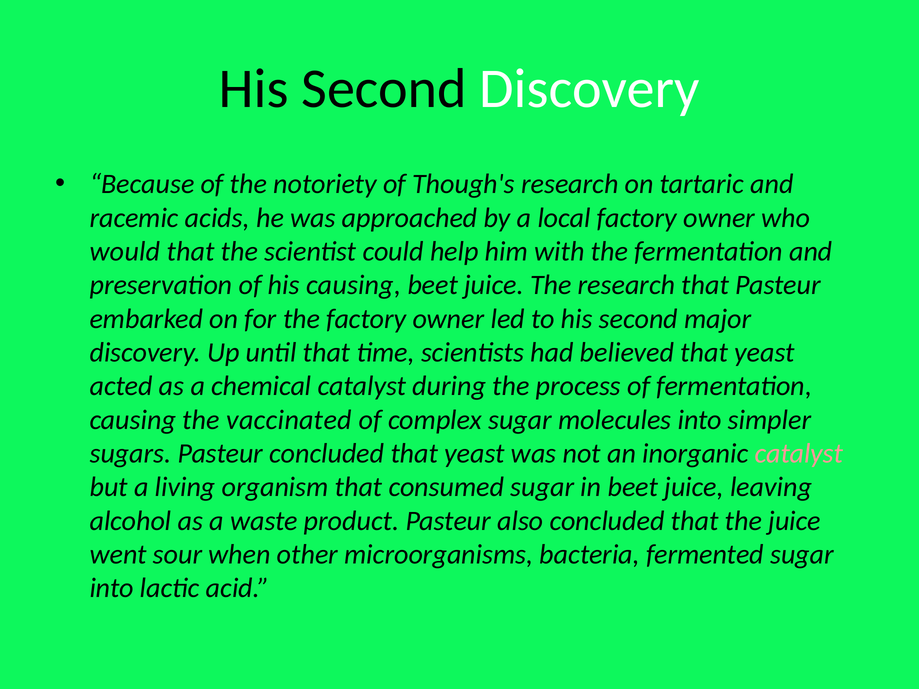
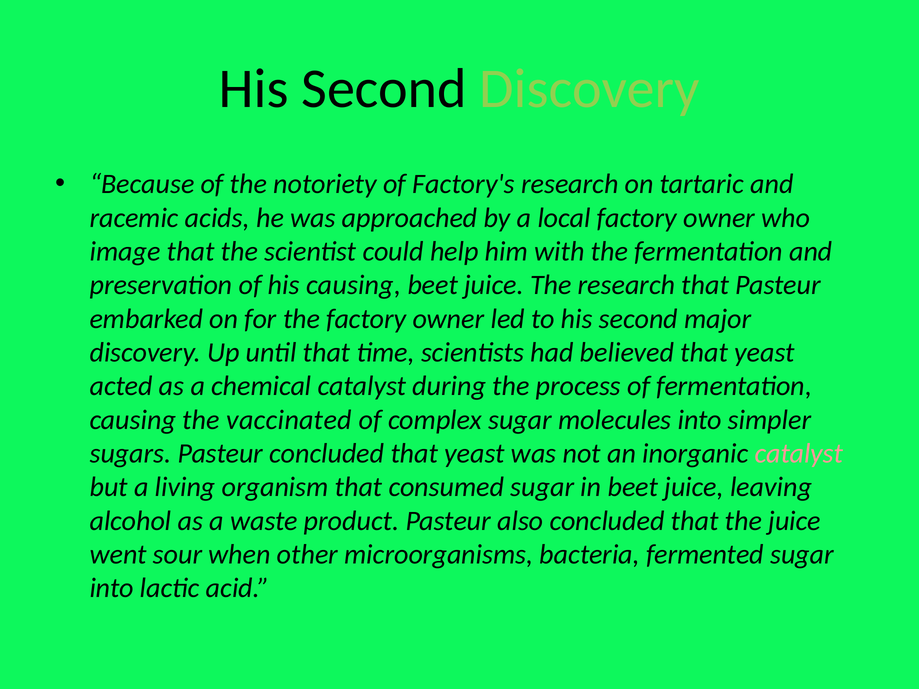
Discovery colour: white -> light green (590, 89)
Though's: Though's -> Factory's (464, 184)
would: would -> image (125, 252)
